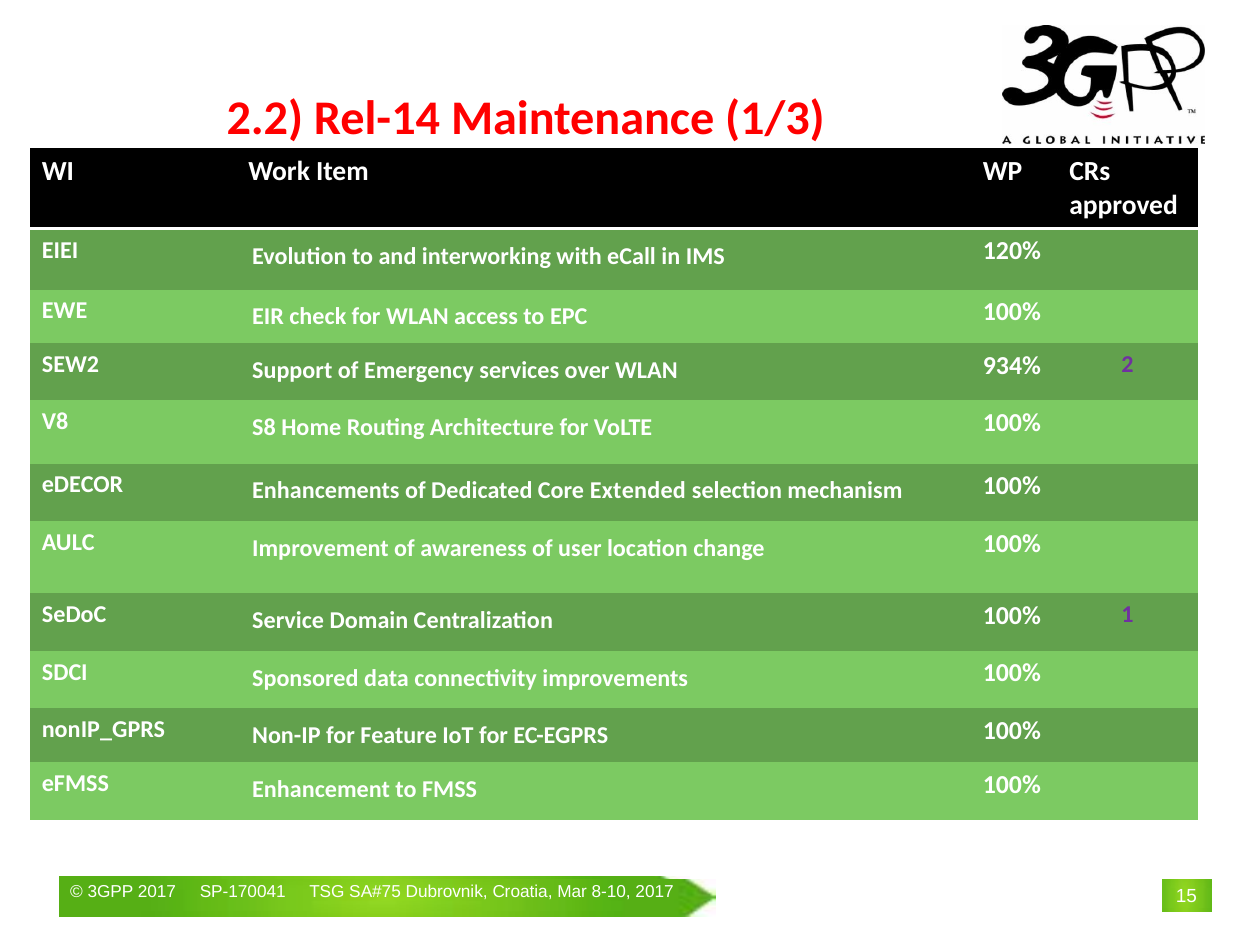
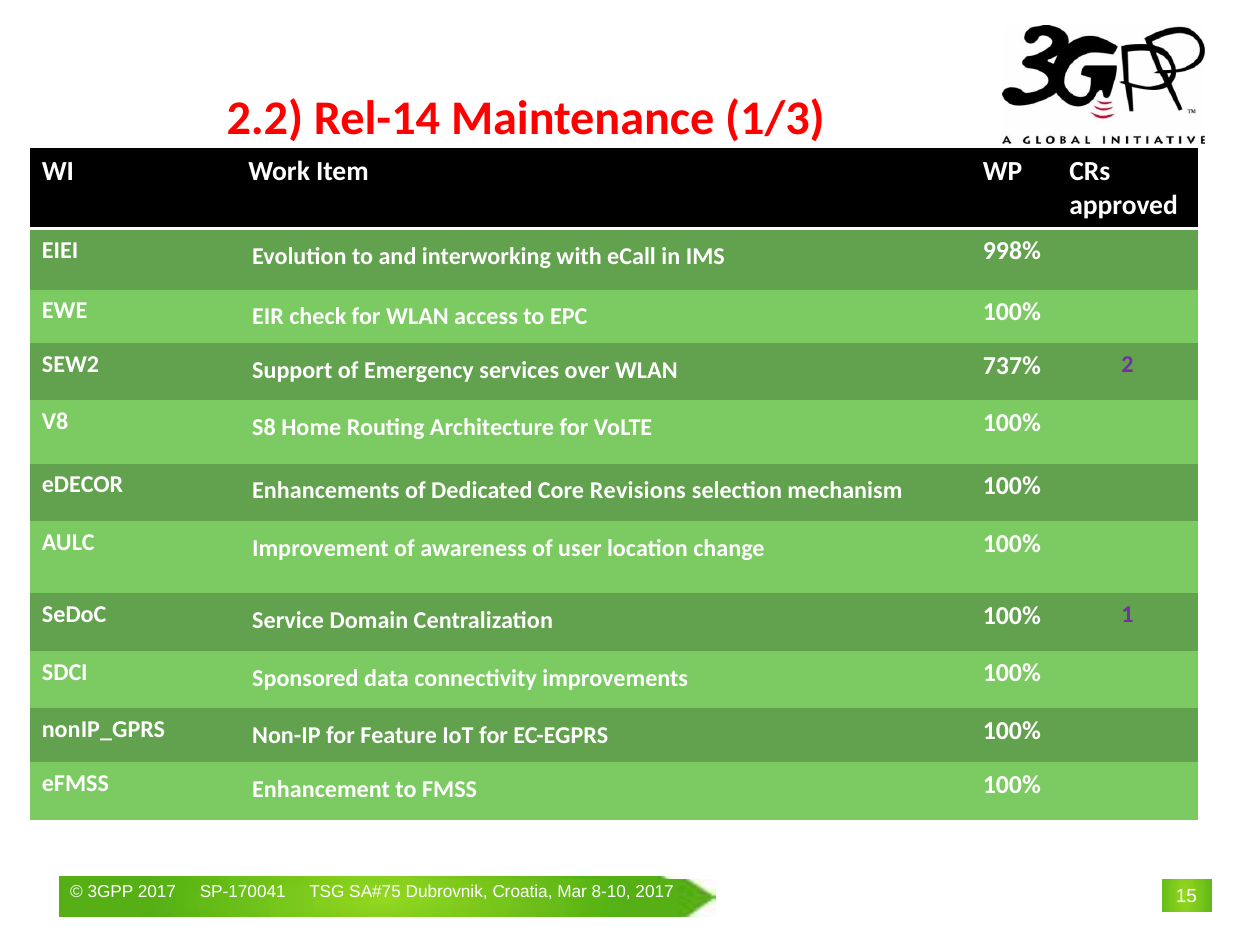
120%: 120% -> 998% (1012, 251)
934%: 934% -> 737% (1012, 366)
Extended: Extended -> Revisions (638, 491)
